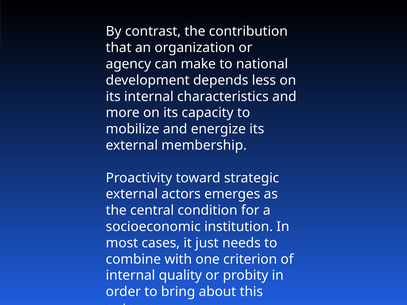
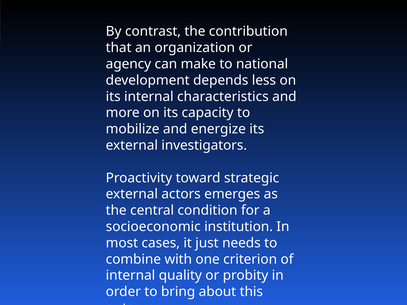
membership: membership -> investigators (204, 145)
